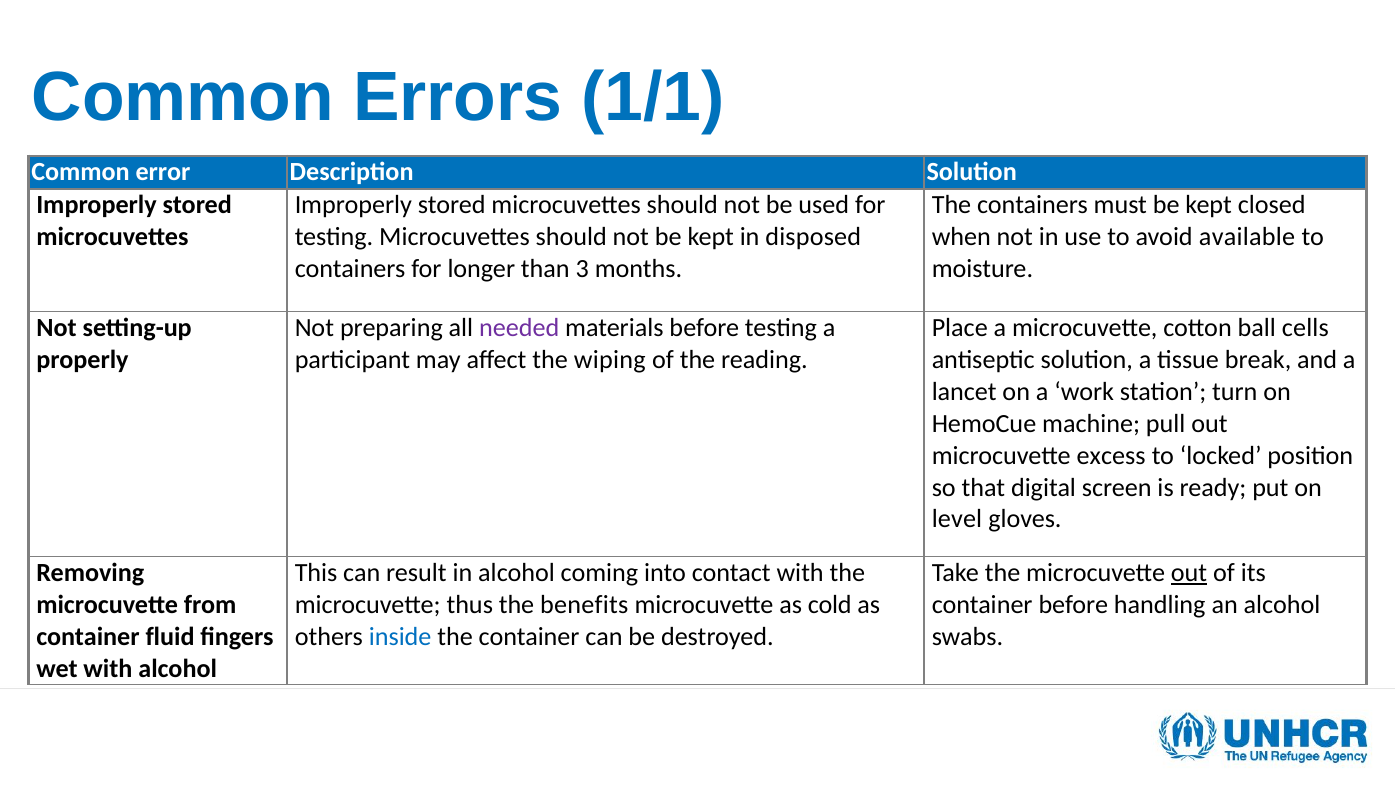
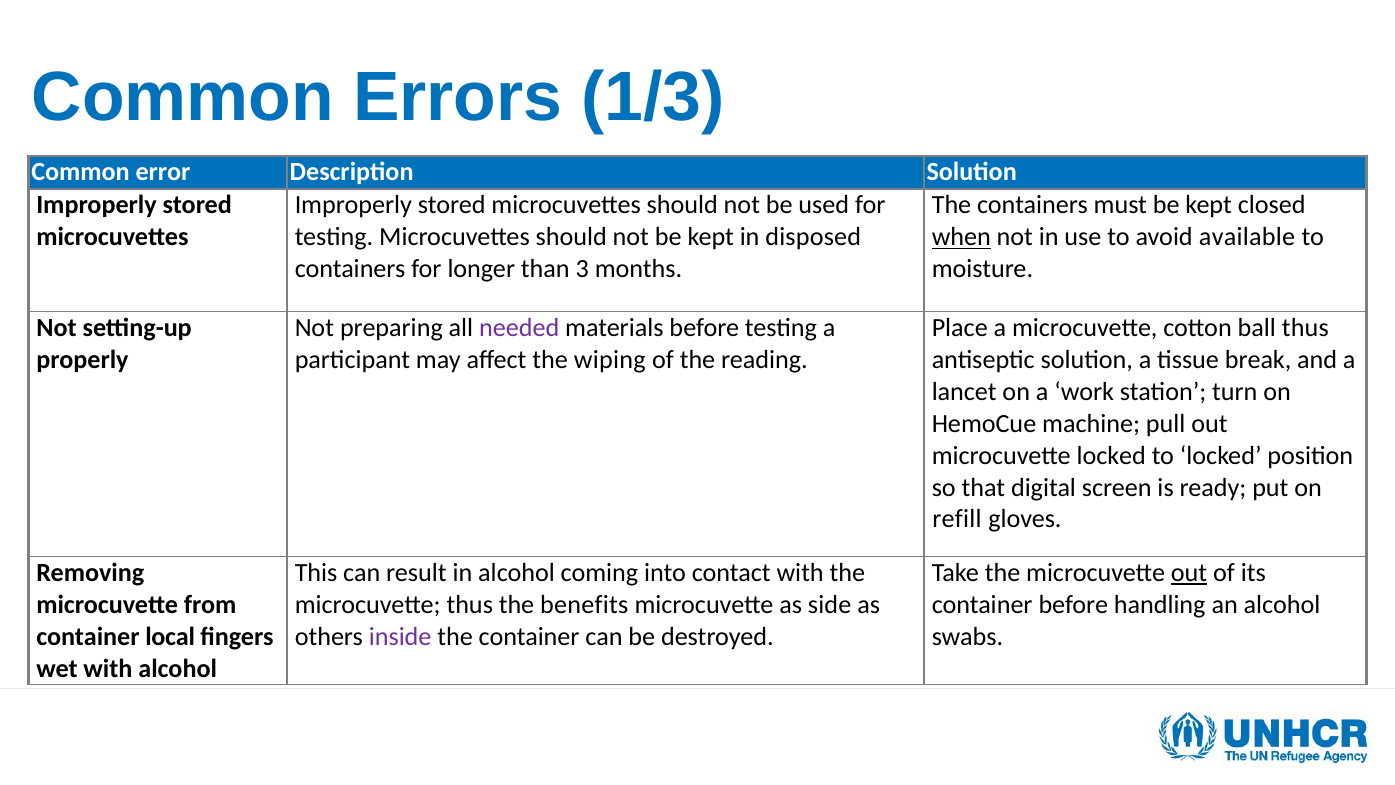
1/1: 1/1 -> 1/3 (653, 98)
when underline: none -> present (961, 237)
ball cells: cells -> thus (1305, 328)
microcuvette excess: excess -> locked (1111, 455)
level: level -> refill (957, 519)
cold: cold -> side (830, 604)
fluid: fluid -> local (170, 636)
inside colour: blue -> purple (400, 636)
